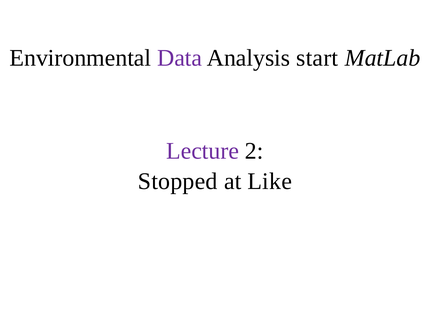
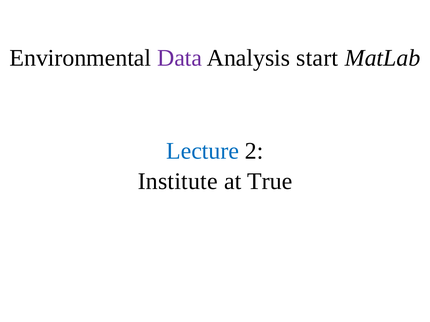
Lecture colour: purple -> blue (203, 151)
Stopped: Stopped -> Institute (178, 182)
Like: Like -> True (270, 182)
